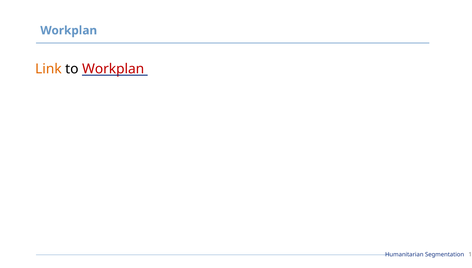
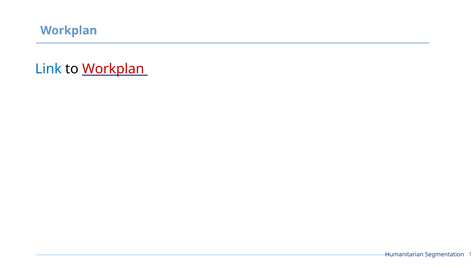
Link colour: orange -> blue (48, 69)
